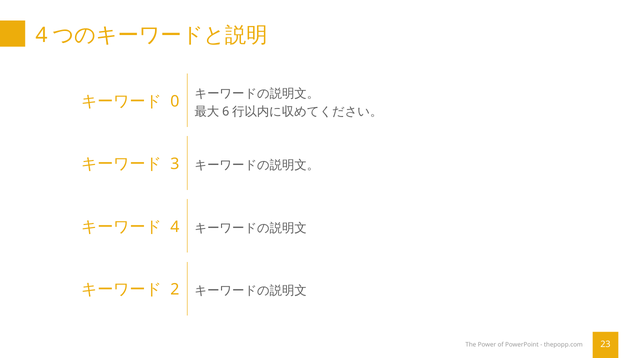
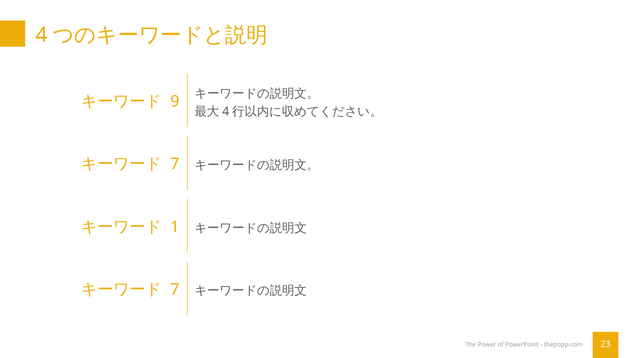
0: 0 -> 9 (175, 101)
6: 6 -> 4 (226, 111)
3: 3 -> 7 (175, 164)
4: 4 -> 1 (175, 227)
2: 2 -> 7 (175, 289)
